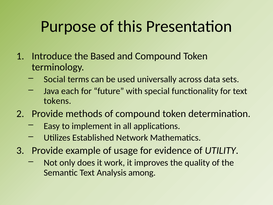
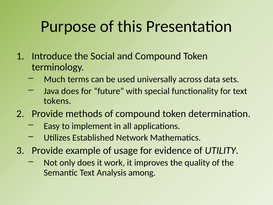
Based: Based -> Social (103, 56)
Social: Social -> Much (55, 79)
Java each: each -> does (70, 91)
